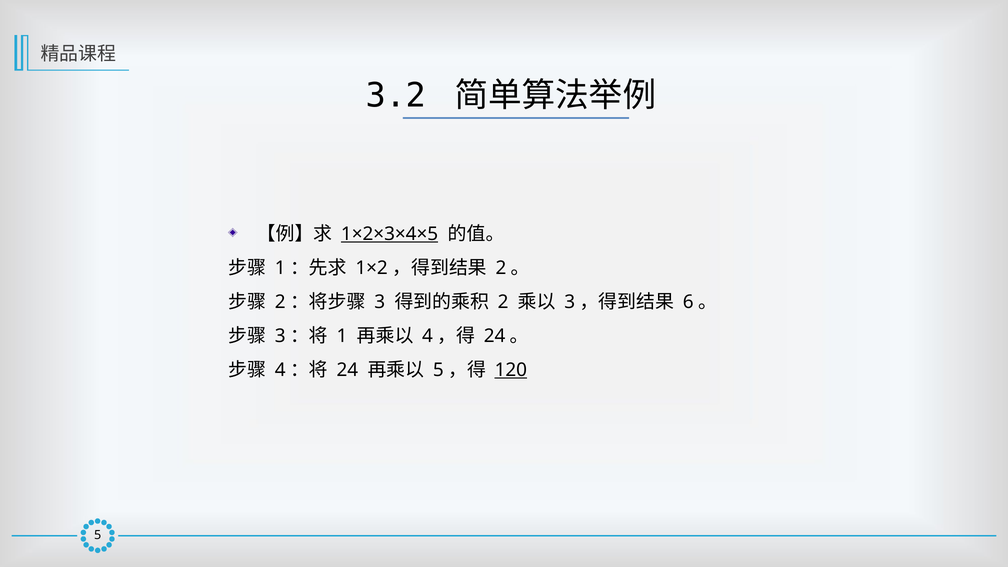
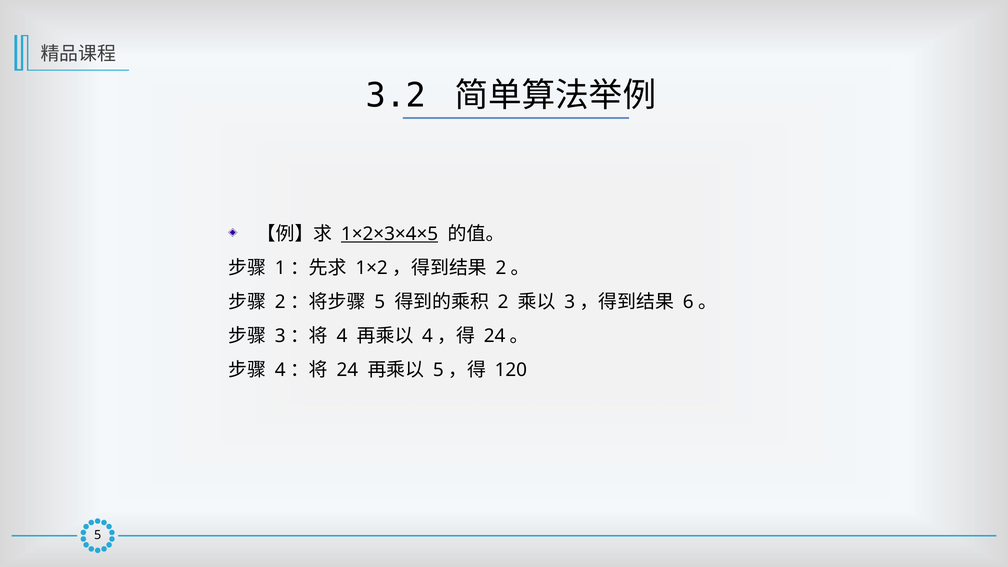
3: 3 -> 5 (380, 302)
1: 1 -> 4 (342, 336)
120 underline: present -> none (511, 370)
